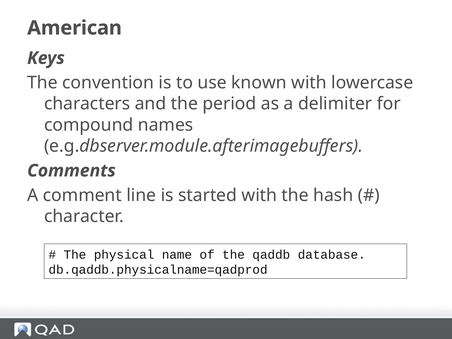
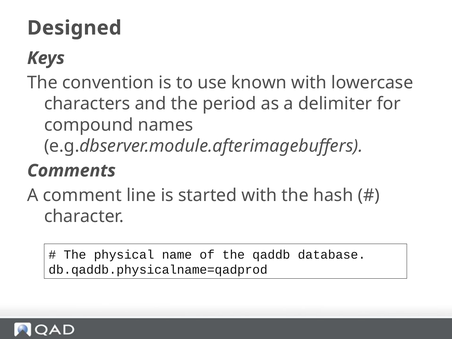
American: American -> Designed (74, 28)
